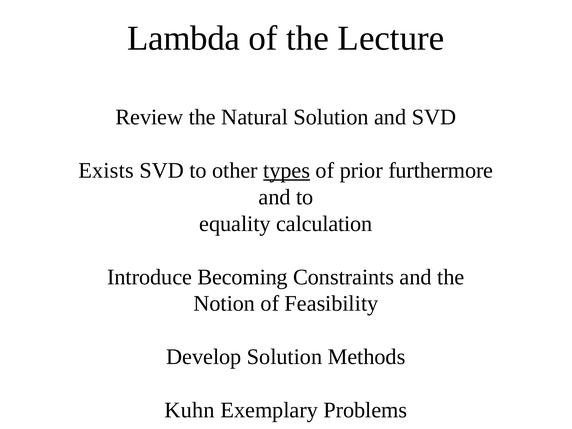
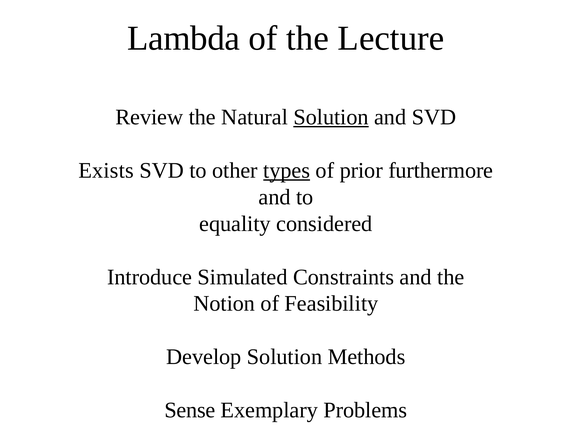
Solution underline: none -> present (331, 117)
calculation: calculation -> considered (324, 224)
Becoming: Becoming -> Simulated (243, 277)
Kuhn: Kuhn -> Sense (190, 410)
